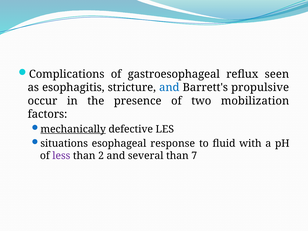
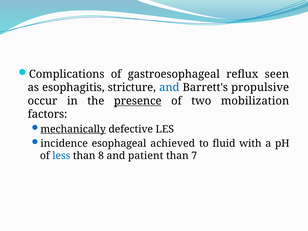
presence underline: none -> present (138, 101)
situations: situations -> incidence (64, 144)
response: response -> achieved (173, 144)
less colour: purple -> blue (61, 156)
2: 2 -> 8 (101, 156)
several: several -> patient (146, 156)
